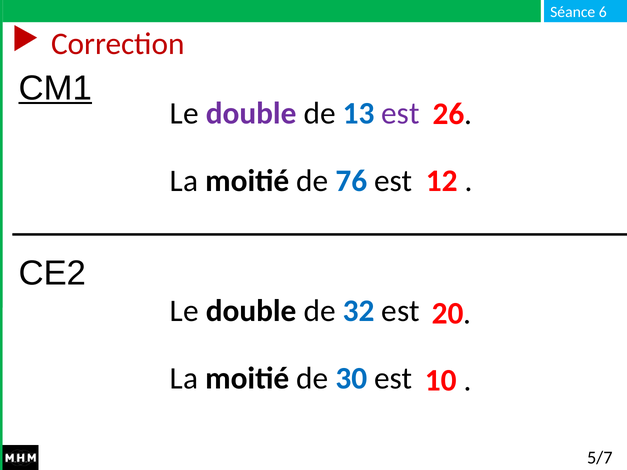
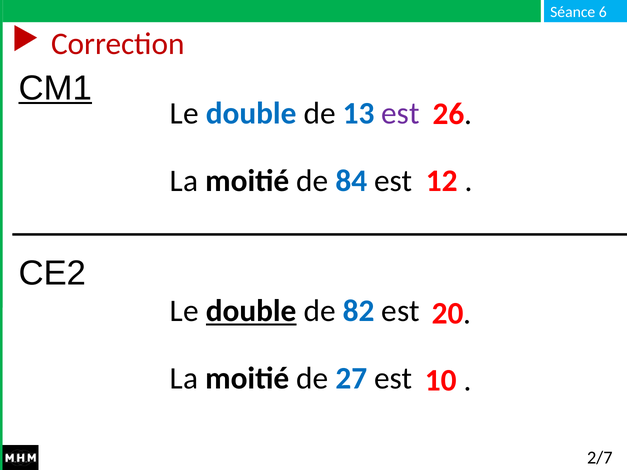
double colour: purple -> blue (251, 113)
76: 76 -> 84 (351, 181)
double underline: none -> present (251, 311)
32: 32 -> 82 (359, 311)
30: 30 -> 27 (351, 379)
5/7: 5/7 -> 2/7 (600, 458)
